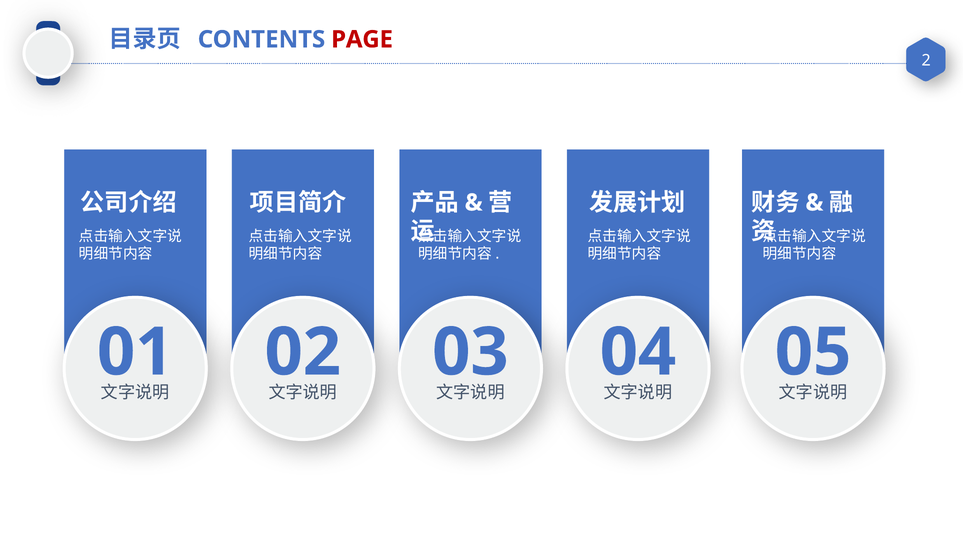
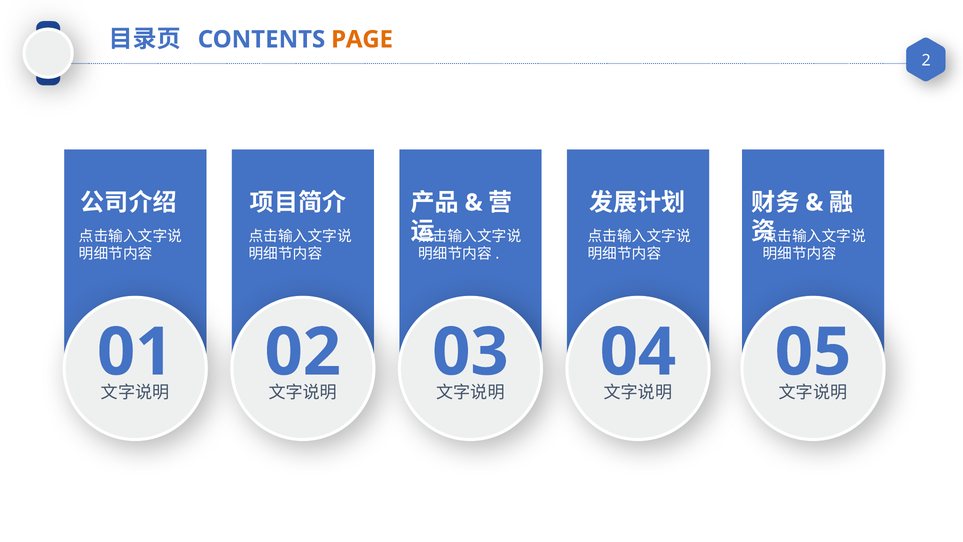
PAGE colour: red -> orange (362, 39)
